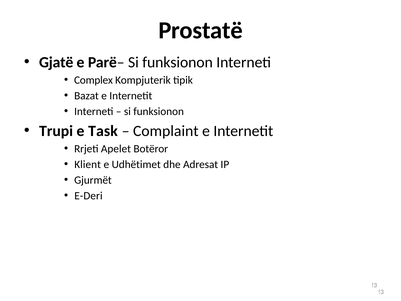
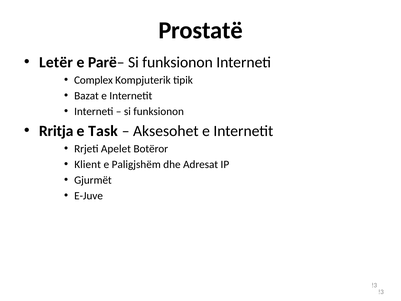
Gjatë: Gjatë -> Letër (56, 62)
Trupi: Trupi -> Rritja (56, 131)
Complaint: Complaint -> Aksesohet (166, 131)
Udhëtimet: Udhëtimet -> Paligjshëm (136, 164)
E-Deri: E-Deri -> E-Juve (89, 196)
